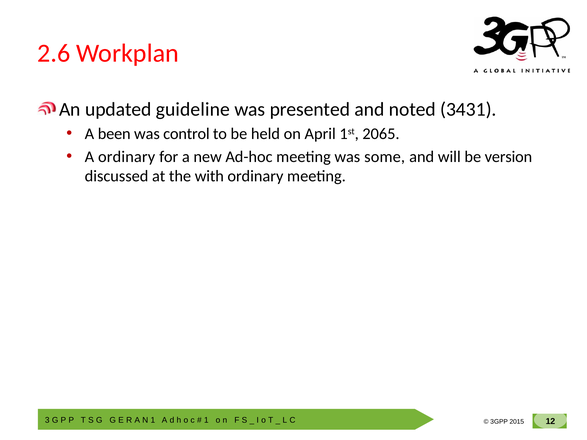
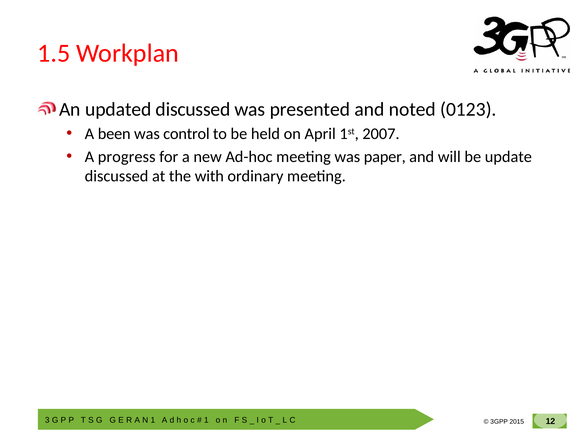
2.6: 2.6 -> 1.5 (54, 53)
updated guideline: guideline -> discussed (193, 109)
3431: 3431 -> 0123 (468, 109)
2065: 2065 -> 2007 (381, 134)
A ordinary: ordinary -> progress (127, 157)
some: some -> paper (385, 157)
version: version -> update (508, 157)
